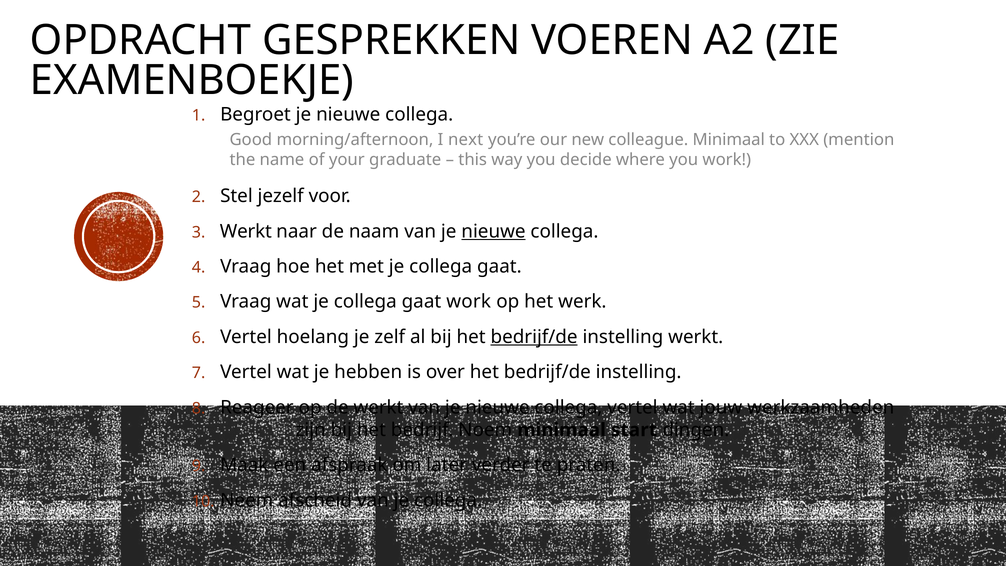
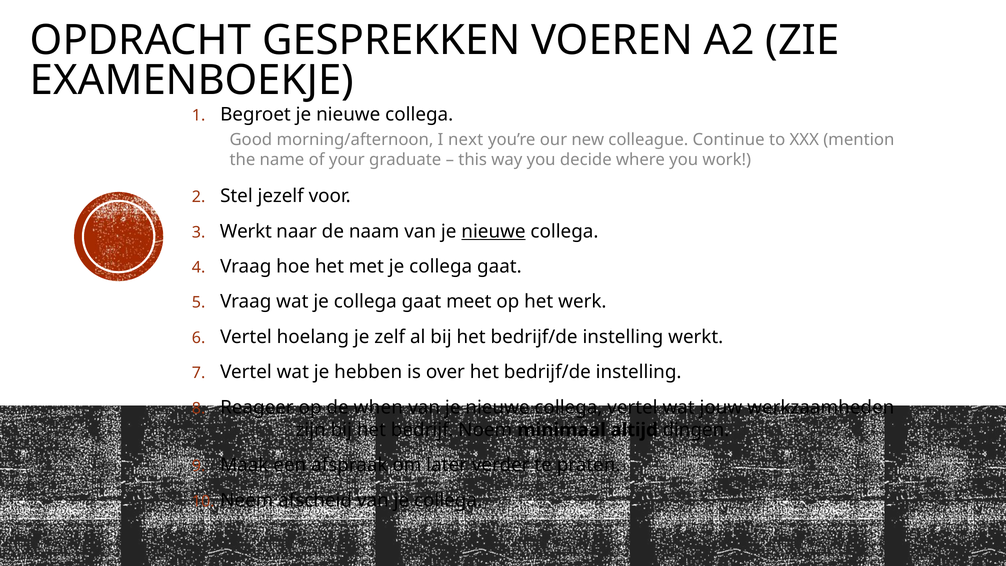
colleague Minimaal: Minimaal -> Continue (729, 140)
gaat work: work -> meet (469, 302)
bedrijf/de underline: present -> none (534, 337)
de werkt: werkt -> when (378, 407)
start: start -> altijd (634, 430)
